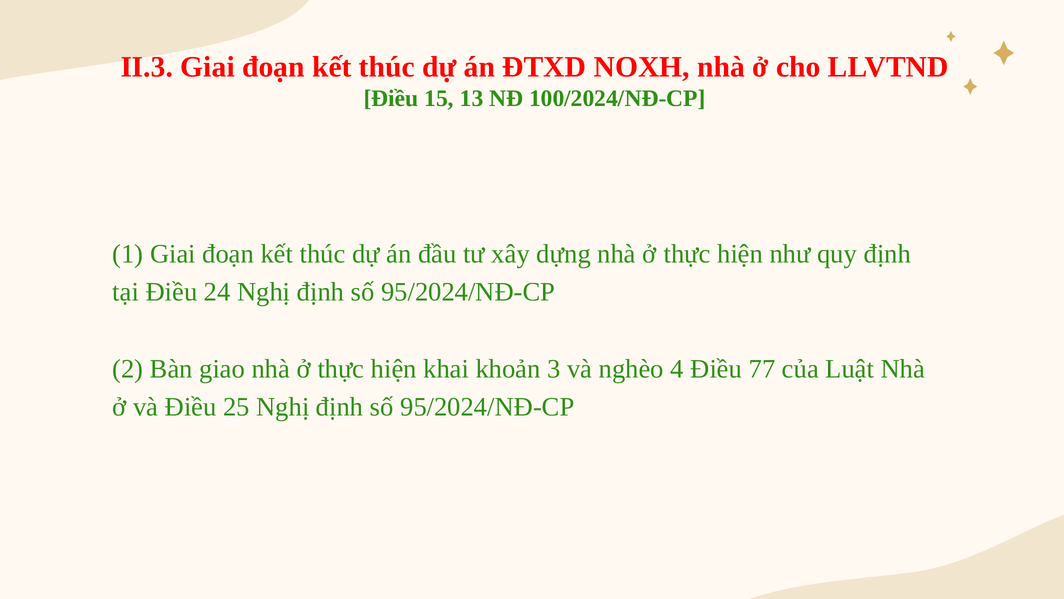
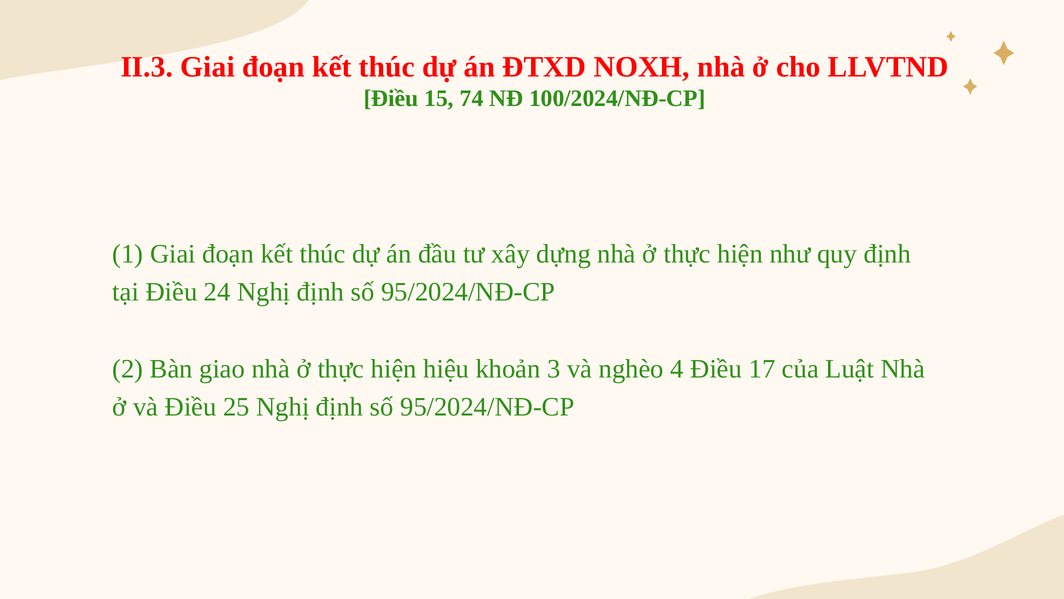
13: 13 -> 74 (472, 98)
khai: khai -> hiệu (446, 368)
77: 77 -> 17 (762, 368)
